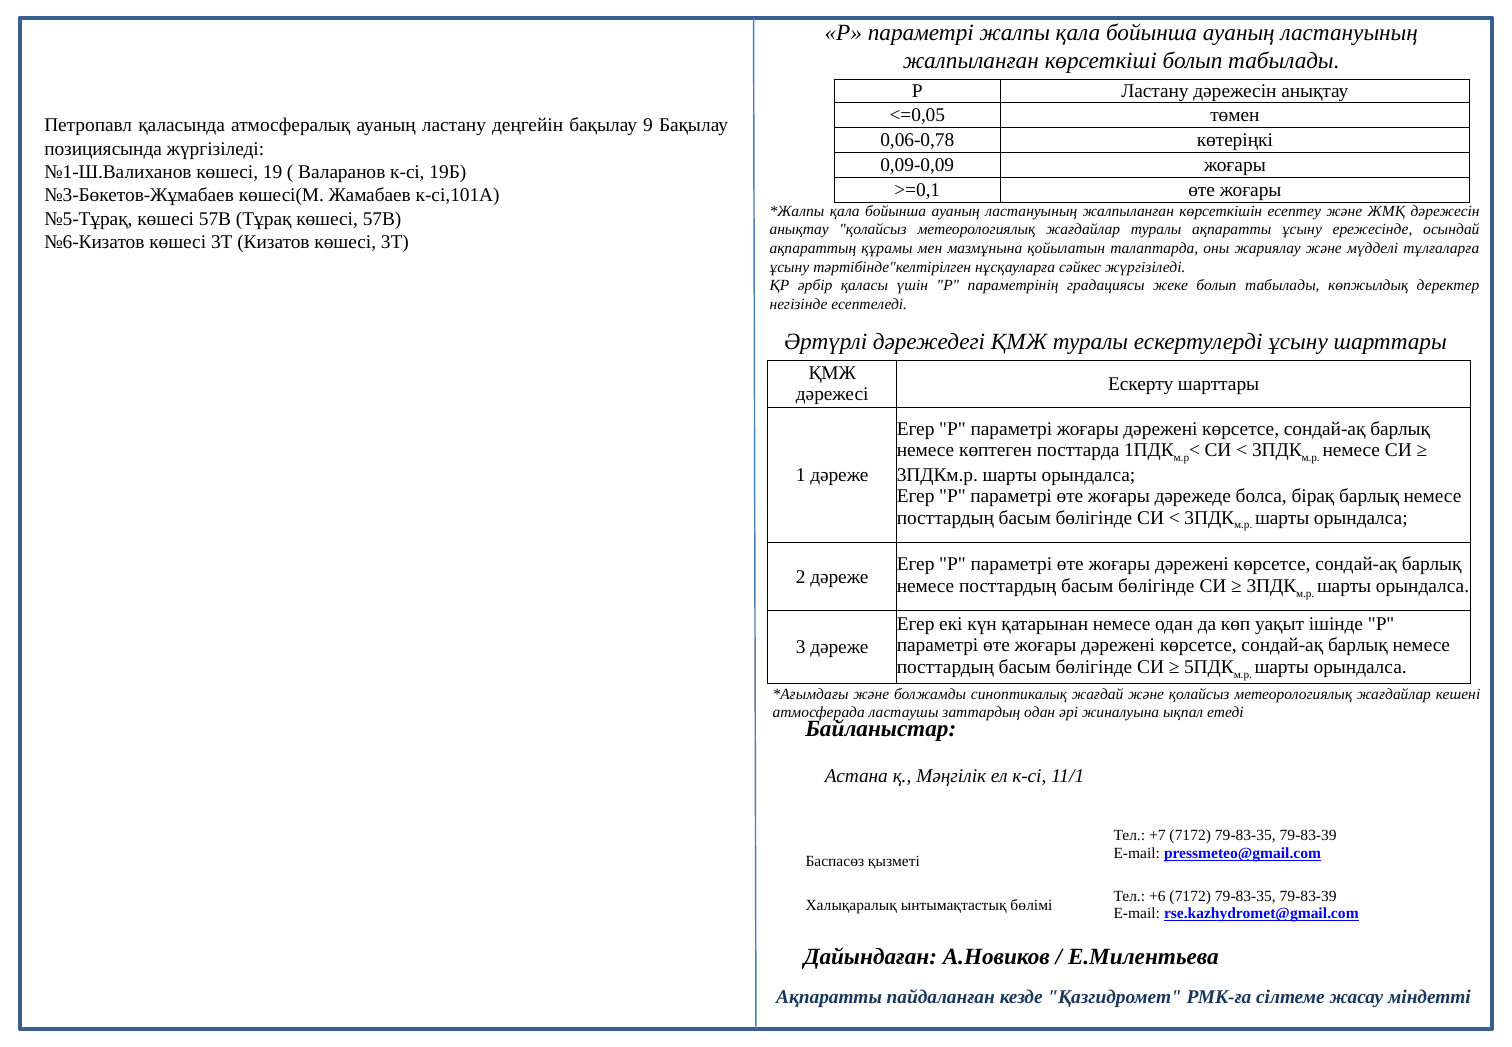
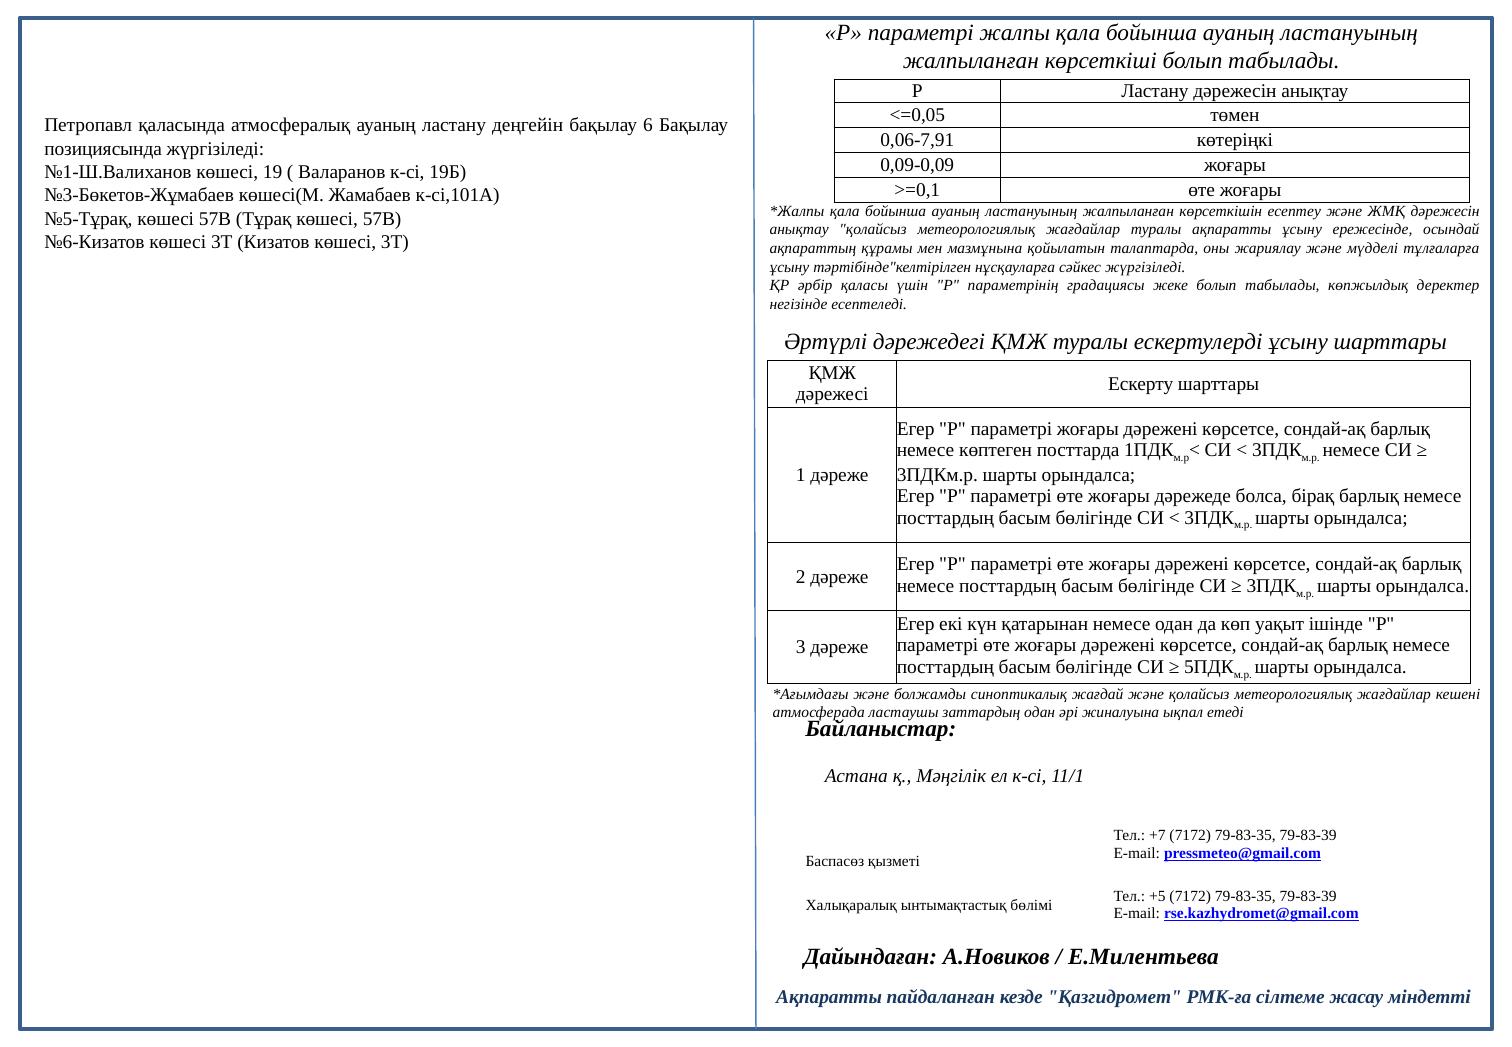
9: 9 -> 6 (648, 126)
0,06-0,78: 0,06-0,78 -> 0,06-7,91 (917, 140)
+6: +6 -> +5 (1157, 896)
